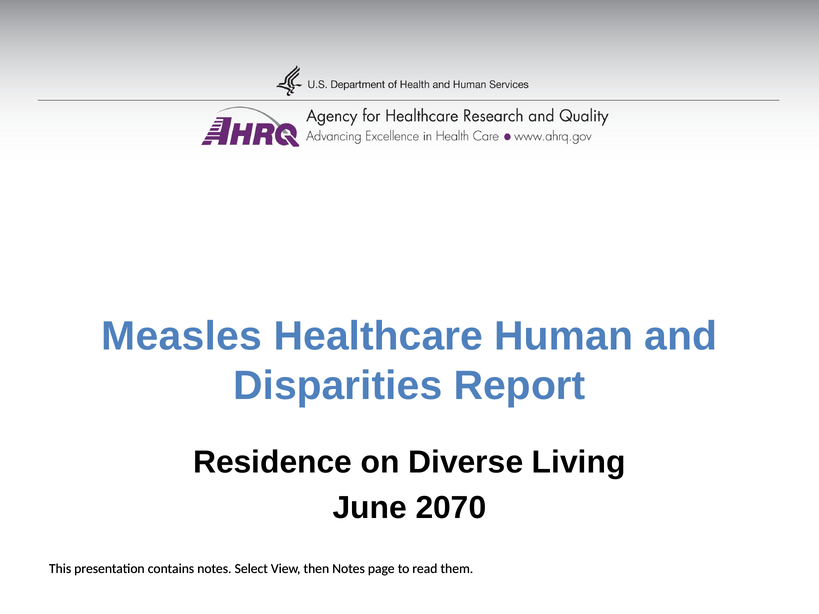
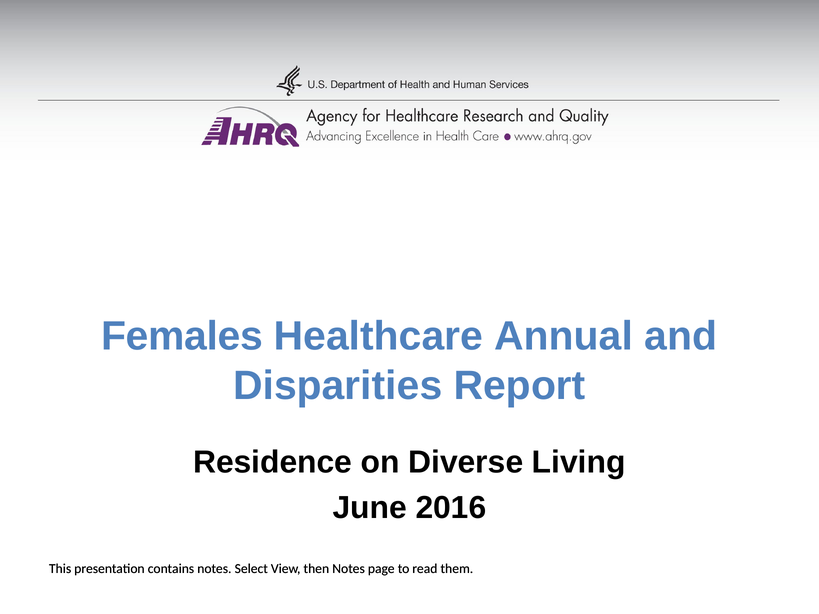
Measles: Measles -> Females (182, 337)
Human: Human -> Annual (564, 337)
2070: 2070 -> 2016 (451, 508)
